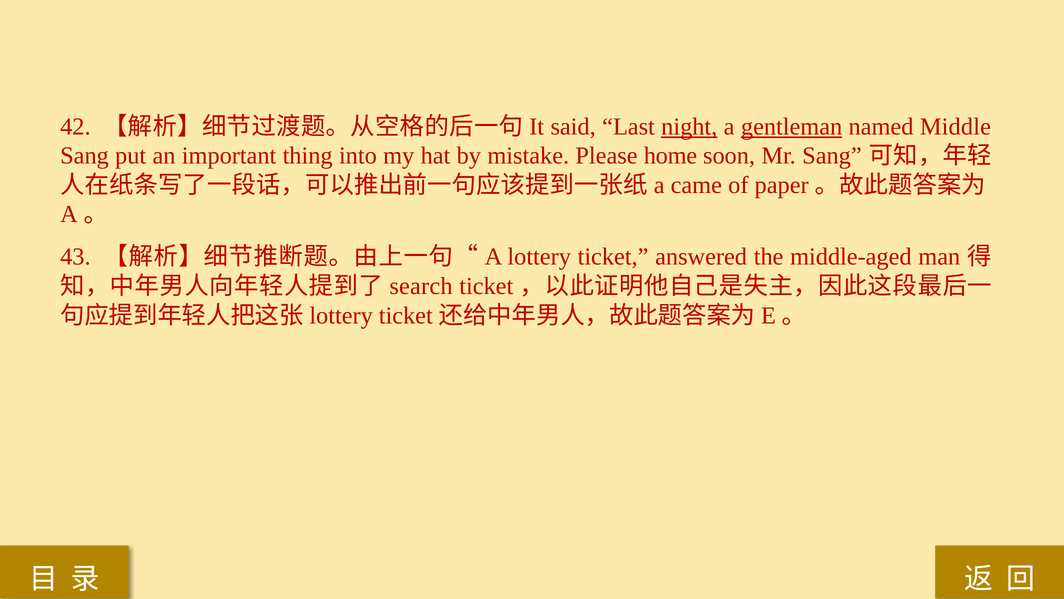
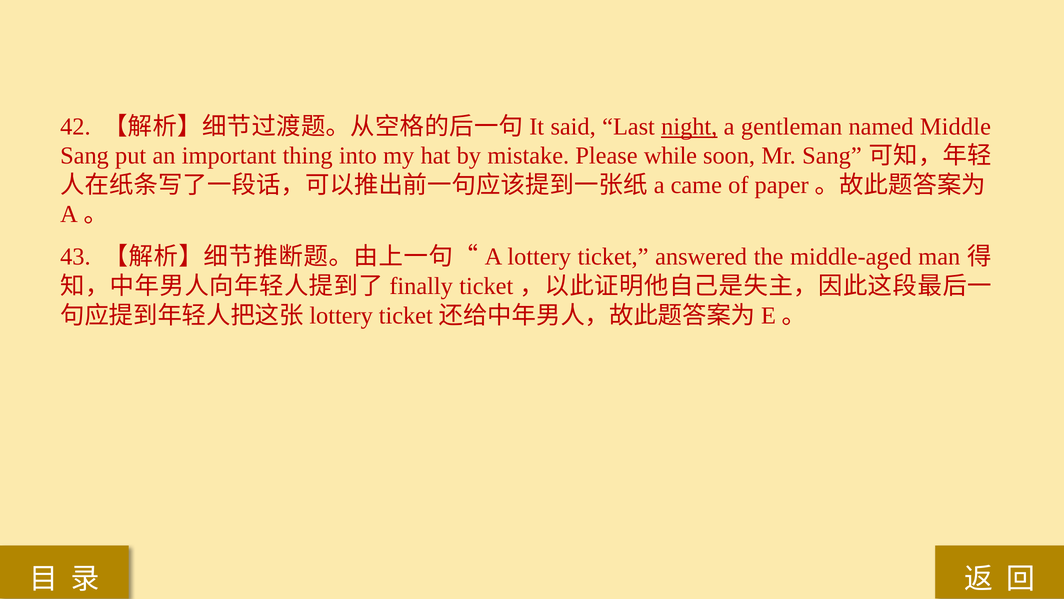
gentleman underline: present -> none (792, 126)
home: home -> while (670, 156)
search: search -> finally (421, 286)
